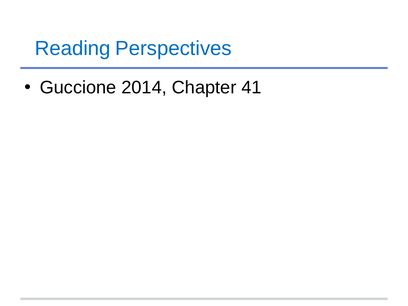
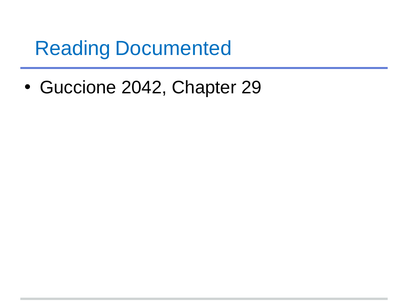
Perspectives: Perspectives -> Documented (173, 48)
2014: 2014 -> 2042 (144, 88)
41: 41 -> 29 (252, 88)
